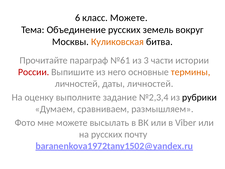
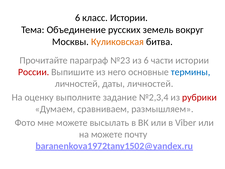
класс Можете: Можете -> Истории (129, 18)
№61: №61 -> №23 (120, 60)
из 3: 3 -> 6 (146, 60)
термины colour: orange -> blue (191, 72)
рубрики colour: black -> red (199, 97)
на русских: русских -> можете (107, 134)
